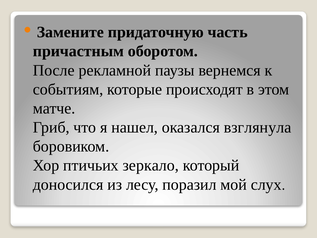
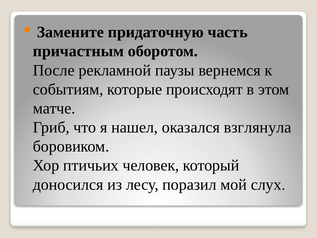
зеркало: зеркало -> человек (151, 165)
